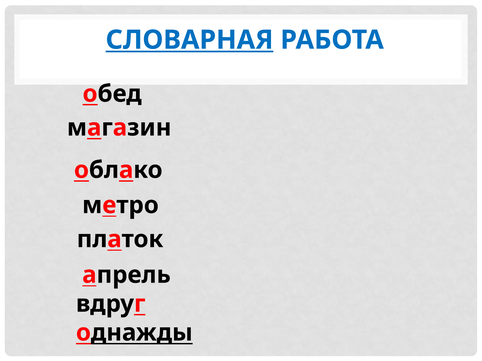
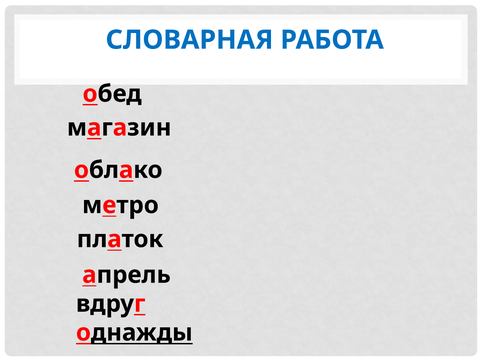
СЛОВАРНАЯ underline: present -> none (190, 40)
